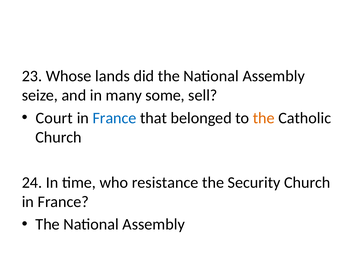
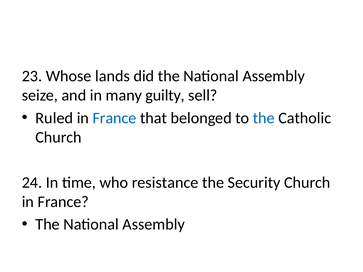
some: some -> guilty (165, 96)
Court: Court -> Ruled (54, 118)
the colour: orange -> blue (264, 118)
